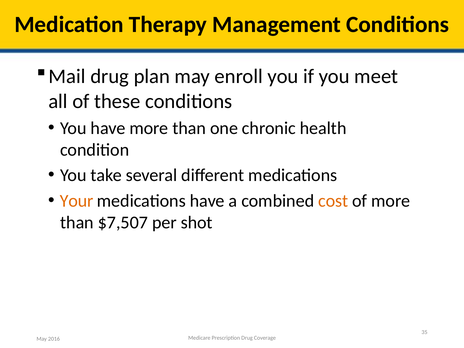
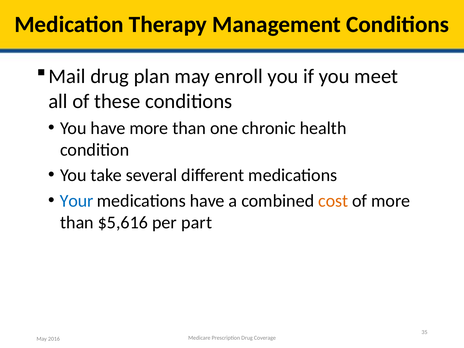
Your colour: orange -> blue (77, 201)
$7,507: $7,507 -> $5,616 (123, 223)
shot: shot -> part (197, 223)
